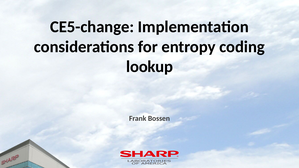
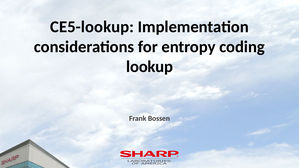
CE5-change: CE5-change -> CE5-lookup (92, 27)
